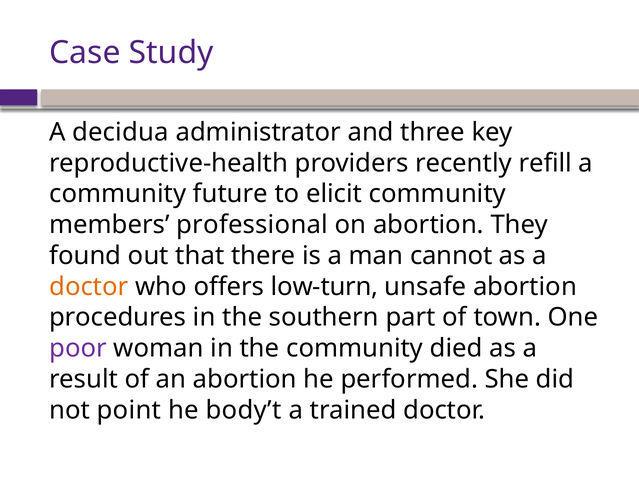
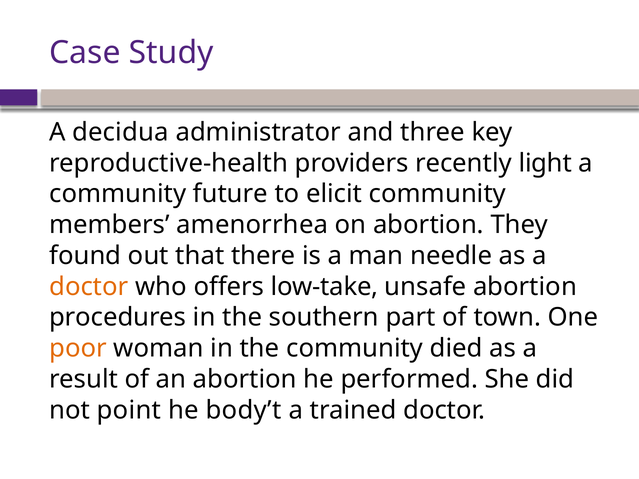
refill: refill -> light (545, 163)
professional: professional -> amenorrhea (252, 225)
cannot: cannot -> needle (451, 256)
low-turn: low-turn -> low-take (324, 287)
poor colour: purple -> orange (78, 349)
